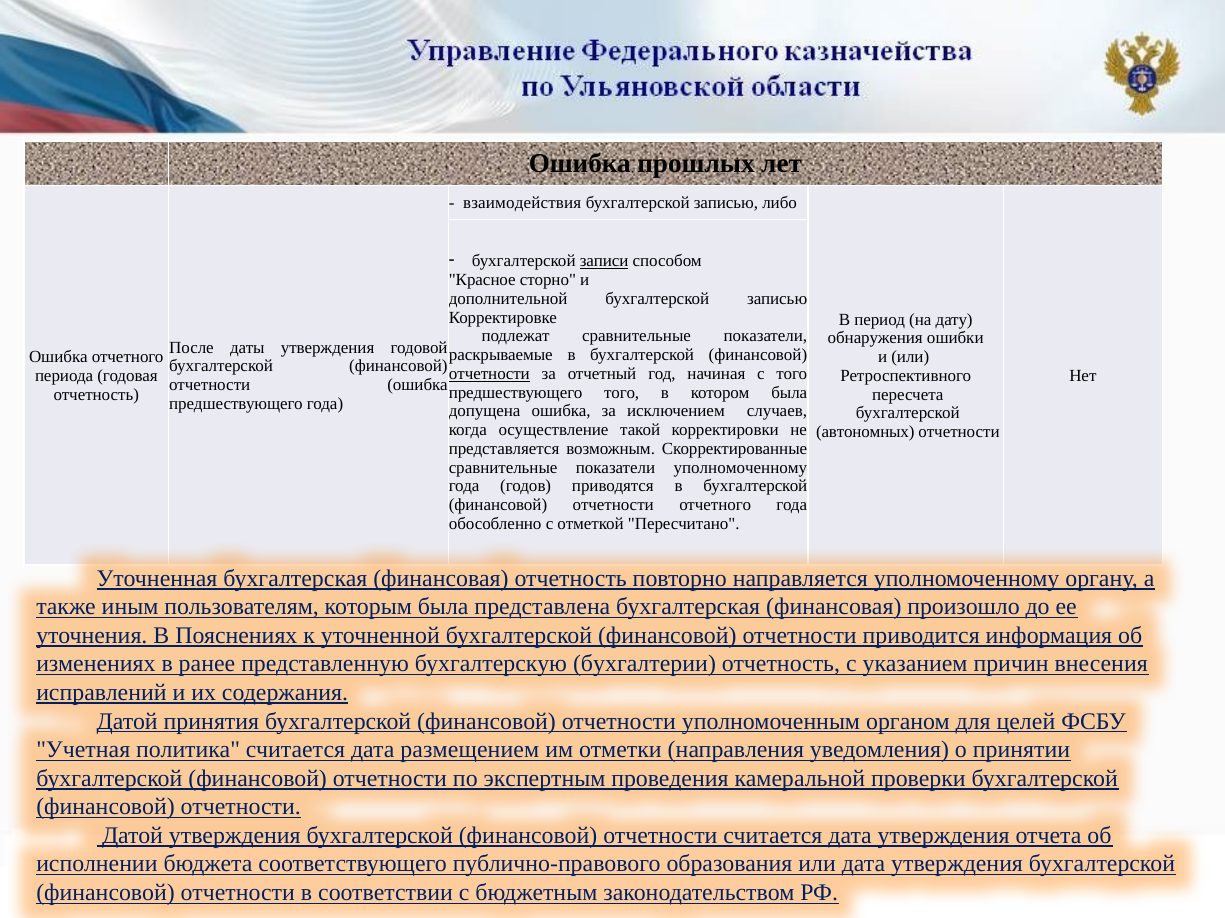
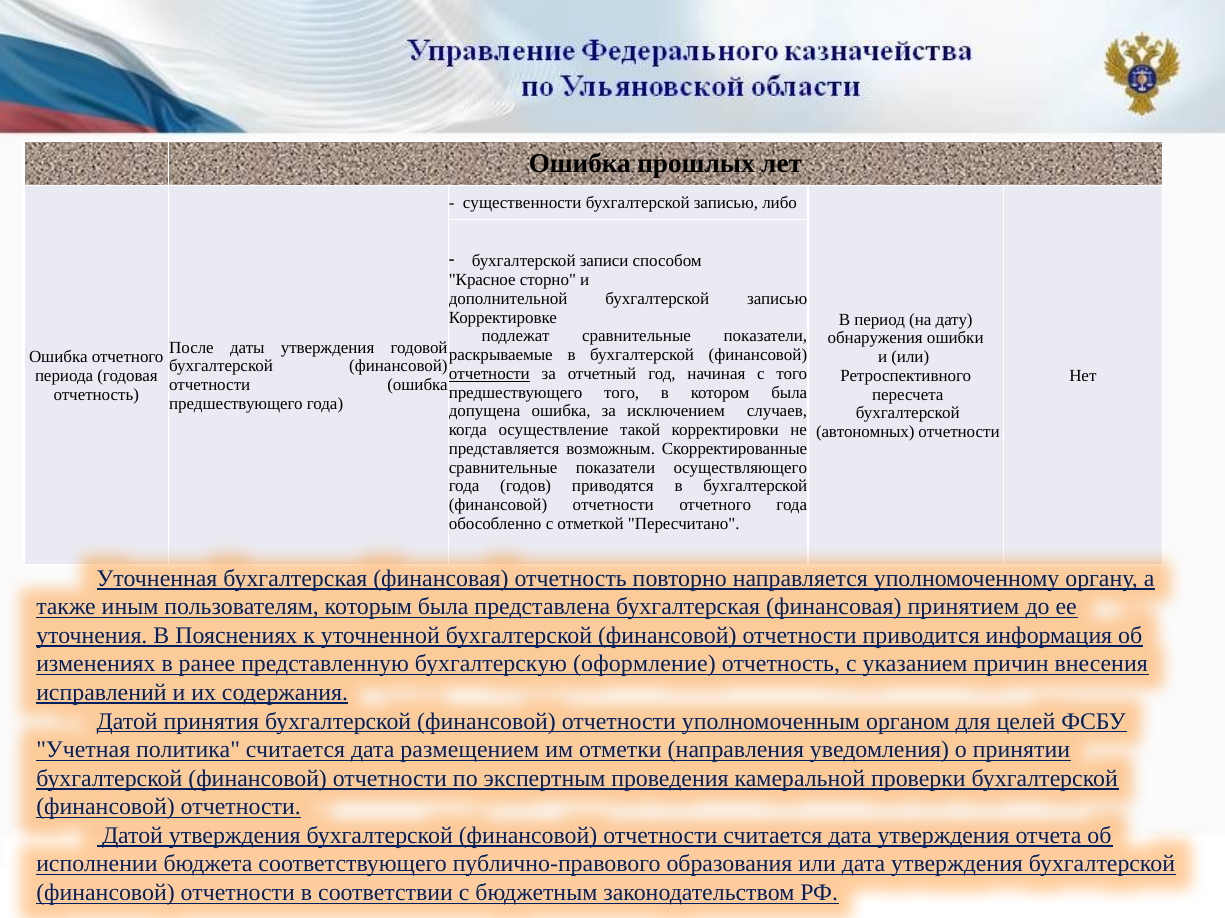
взаимодействия: взаимодействия -> существенности (522, 203)
записи underline: present -> none (604, 262)
показатели уполномоченному: уполномоченному -> осуществляющего (740, 468)
произошло: произошло -> принятием (963, 607)
бухгалтерии: бухгалтерии -> оформление (644, 665)
